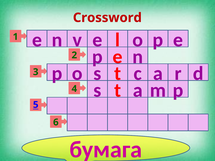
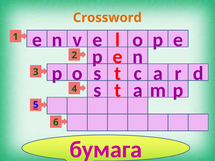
Crossword colour: red -> orange (107, 18)
